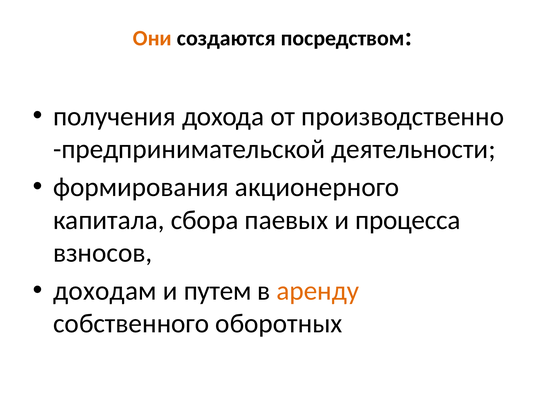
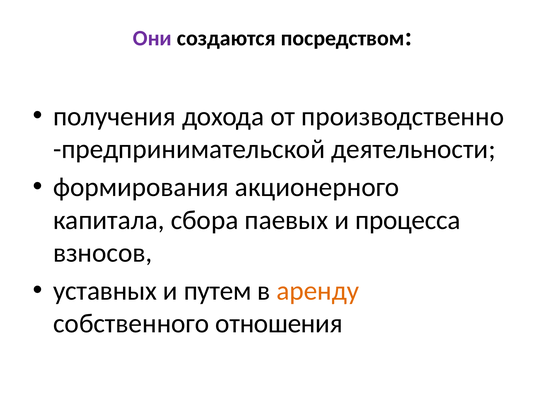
Они colour: orange -> purple (152, 38)
доходам: доходам -> уставных (105, 291)
оборотных: оборотных -> отношения (279, 323)
